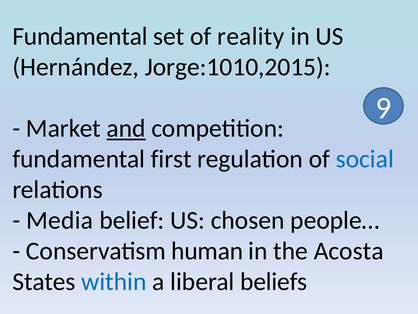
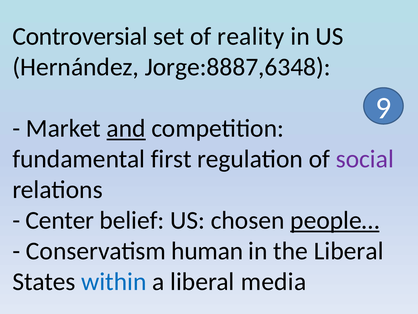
Fundamental: Fundamental -> Controversial (80, 36)
Jorge:1010,2015: Jorge:1010,2015 -> Jorge:8887,6348 (238, 67)
social colour: blue -> purple (365, 159)
Media: Media -> Center (60, 220)
people… underline: none -> present (335, 220)
the Acosta: Acosta -> Liberal (349, 251)
beliefs: beliefs -> media (274, 281)
